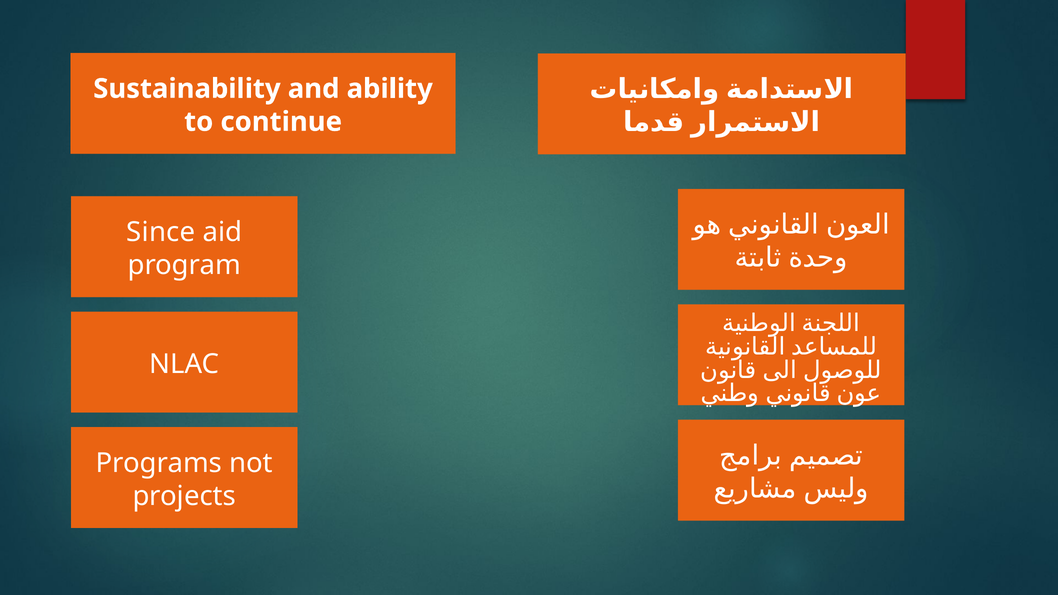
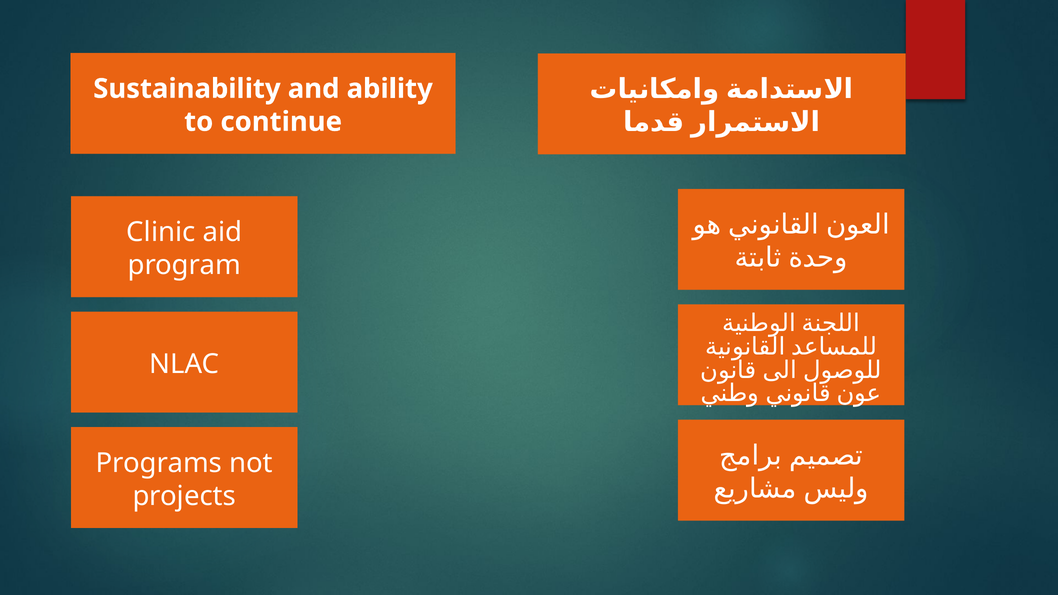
Since: Since -> Clinic (161, 232)
